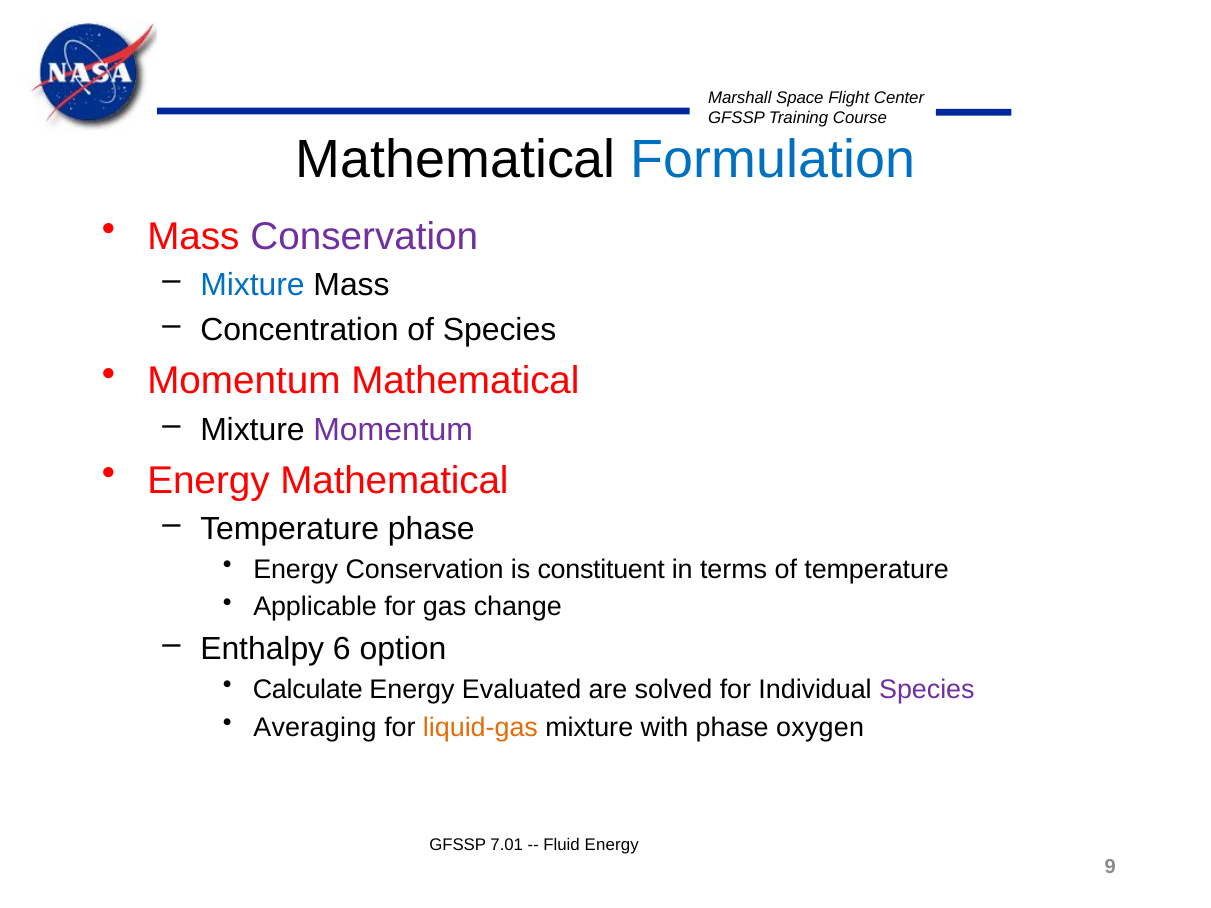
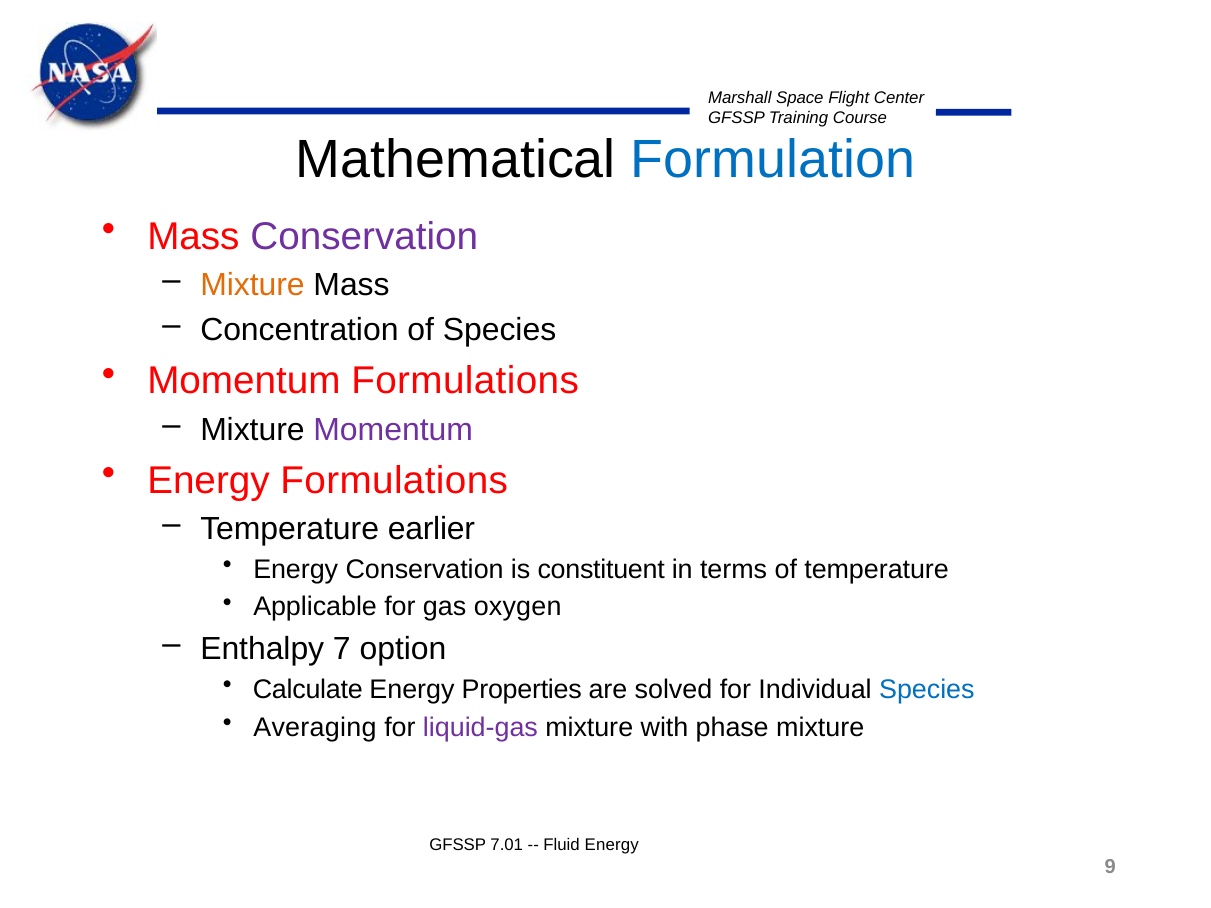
Mixture colour: blue -> orange (253, 285)
Momentum Mathematical: Mathematical -> Formulations (465, 381)
Energy Mathematical: Mathematical -> Formulations (394, 481)
Temperature phase: phase -> earlier (431, 529)
change: change -> oxygen (518, 607)
6: 6 -> 7 (342, 650)
Evaluated: Evaluated -> Properties (522, 690)
Species colour: purple -> blue (927, 690)
liquid-gas colour: orange -> purple (480, 728)
phase oxygen: oxygen -> mixture (820, 728)
